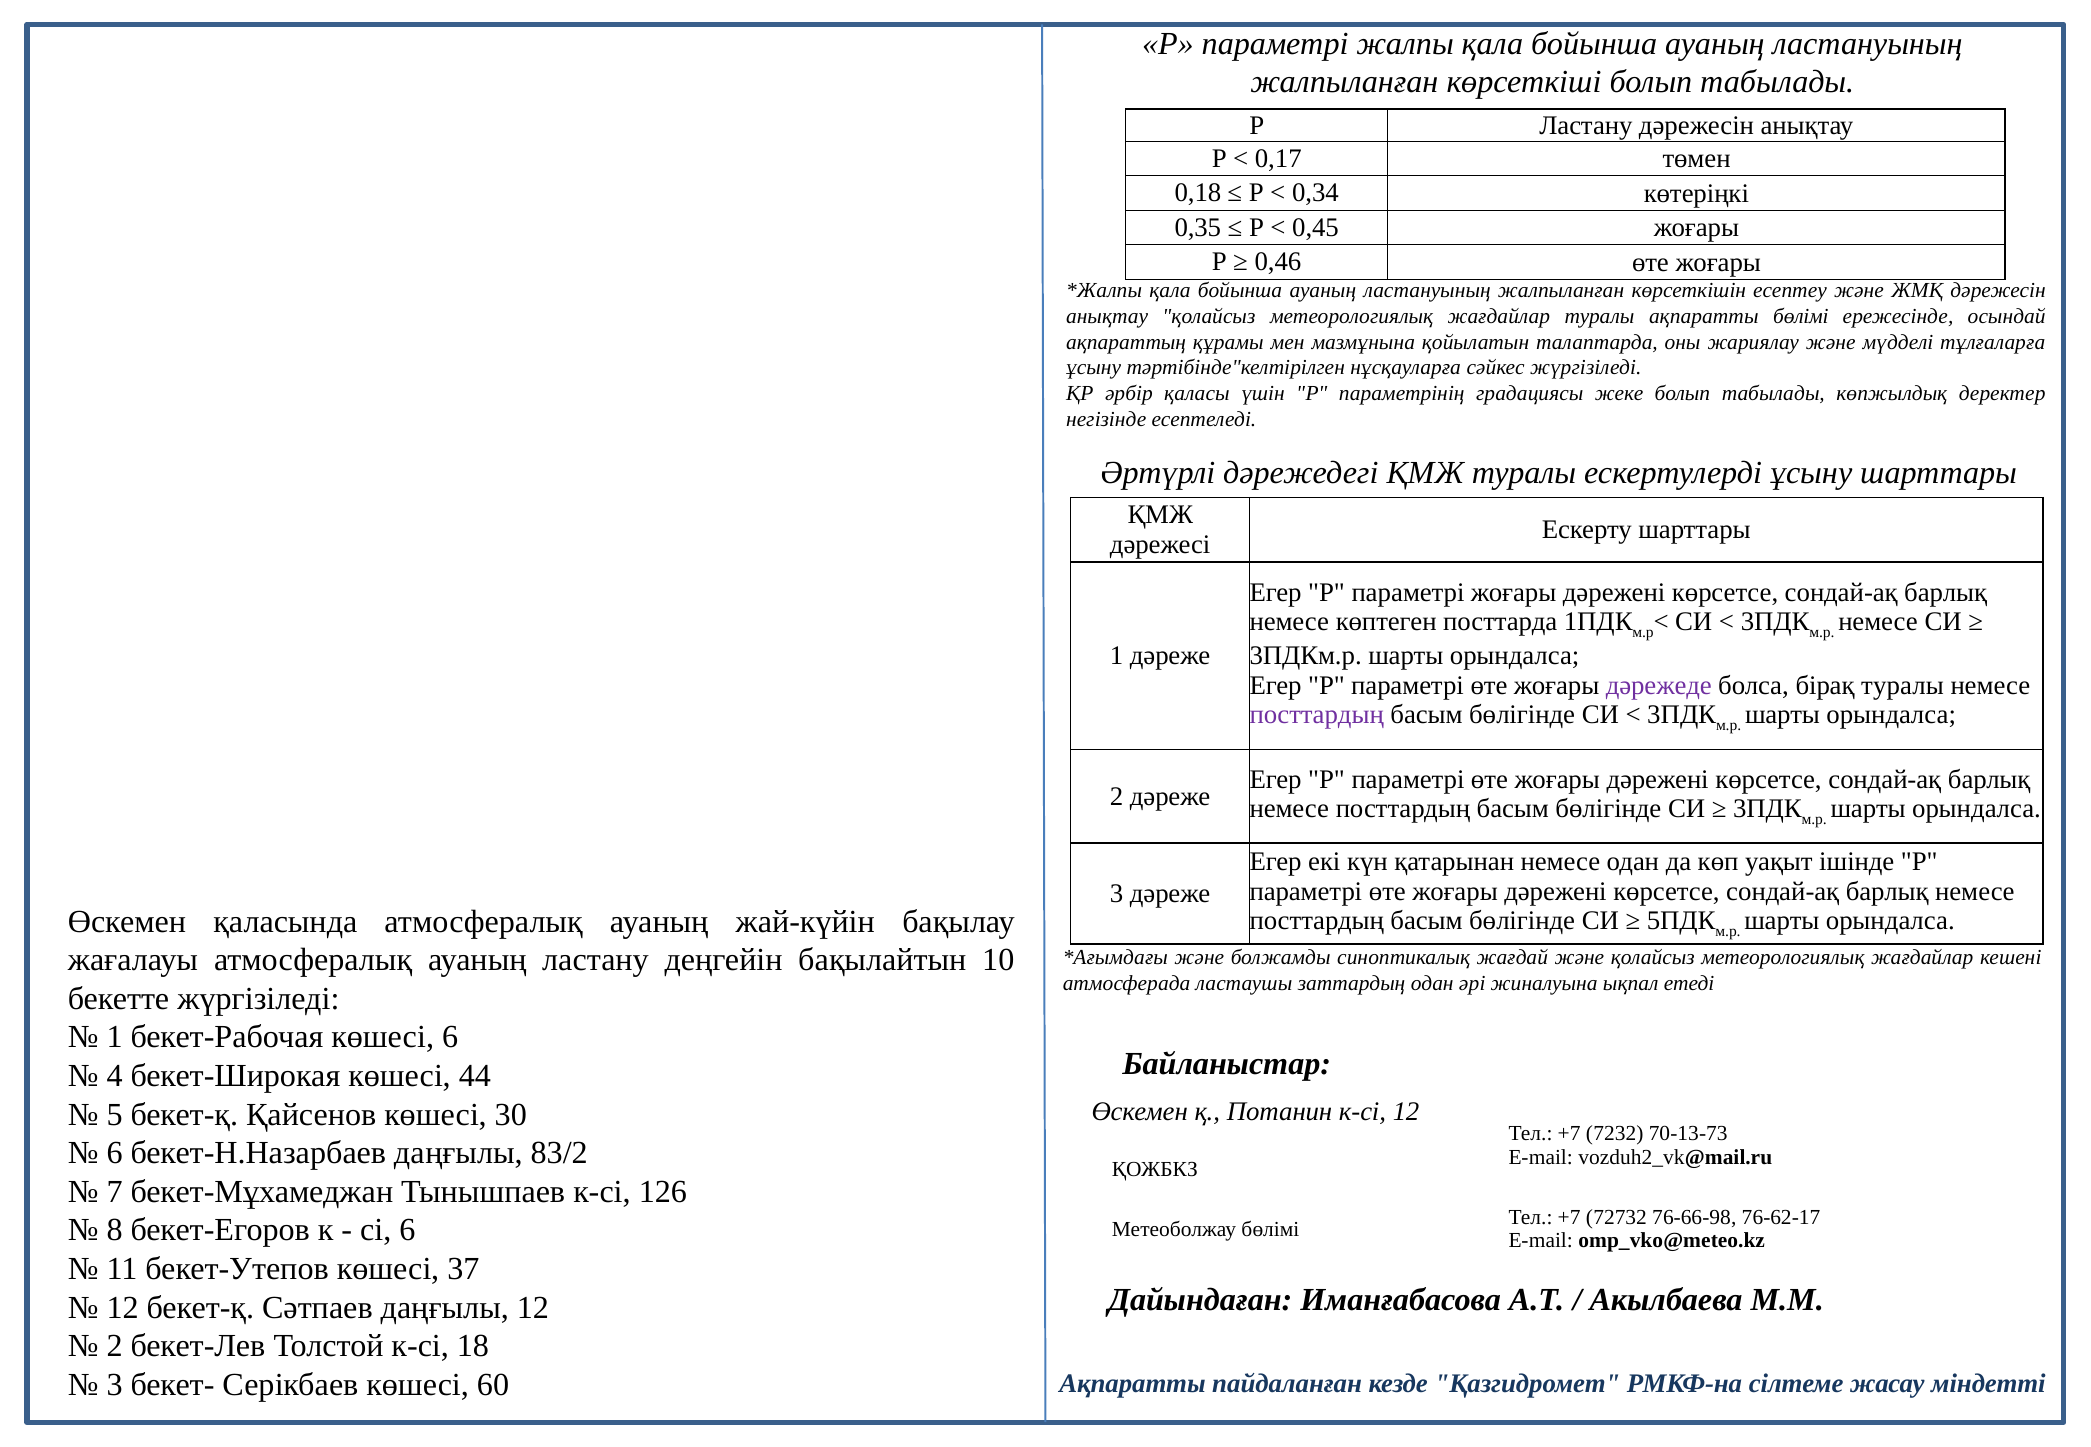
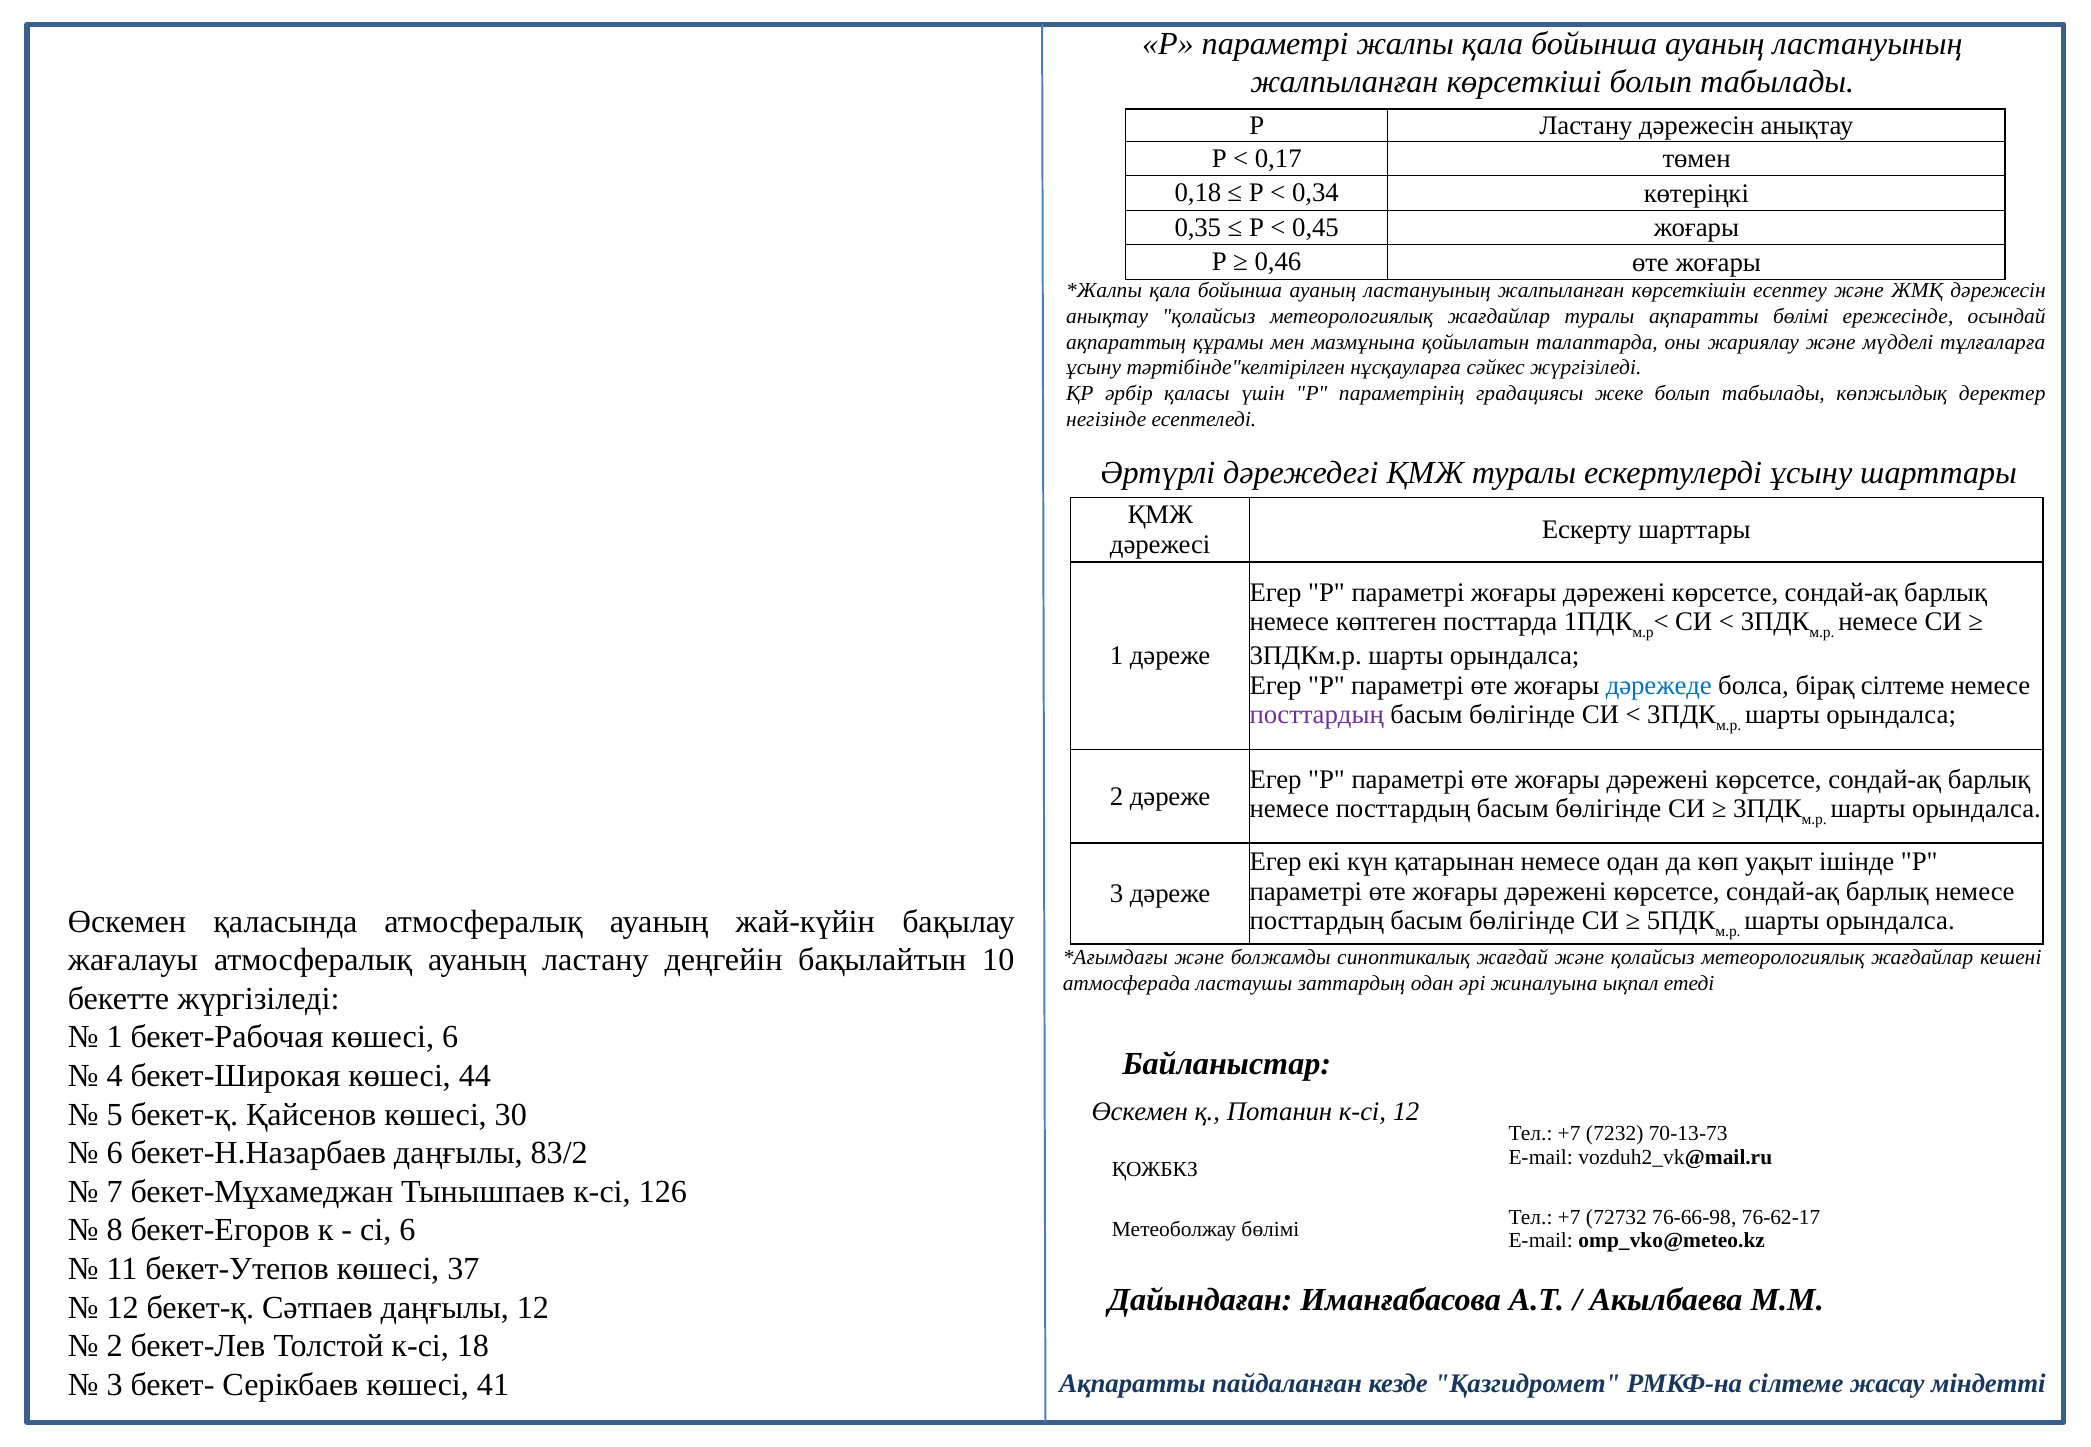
дәрежеде colour: purple -> blue (1659, 686)
бірақ туралы: туралы -> сілтеме (1903, 686)
60: 60 -> 41 (493, 1385)
